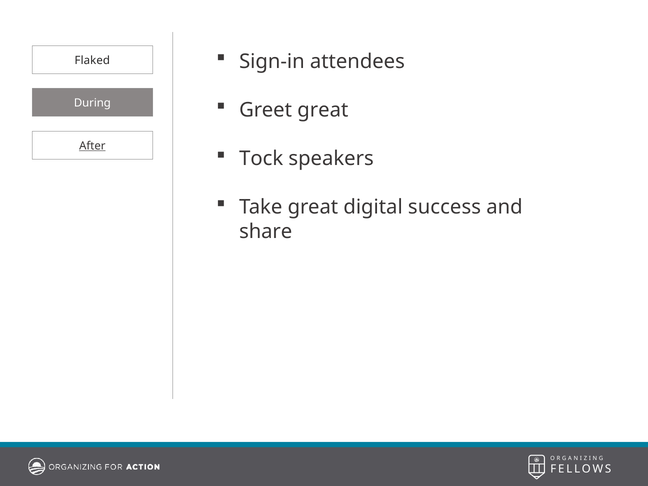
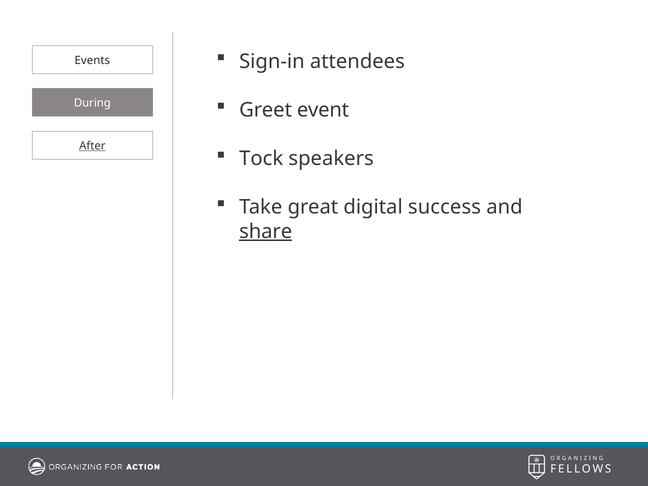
Flaked: Flaked -> Events (92, 60)
Greet great: great -> event (323, 110)
share underline: none -> present (266, 232)
